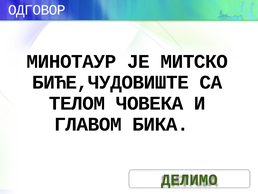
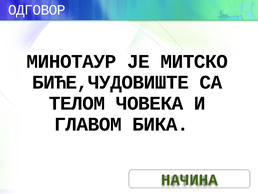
ДЕЛИМО: ДЕЛИМО -> НАЧИНА (189, 179)
